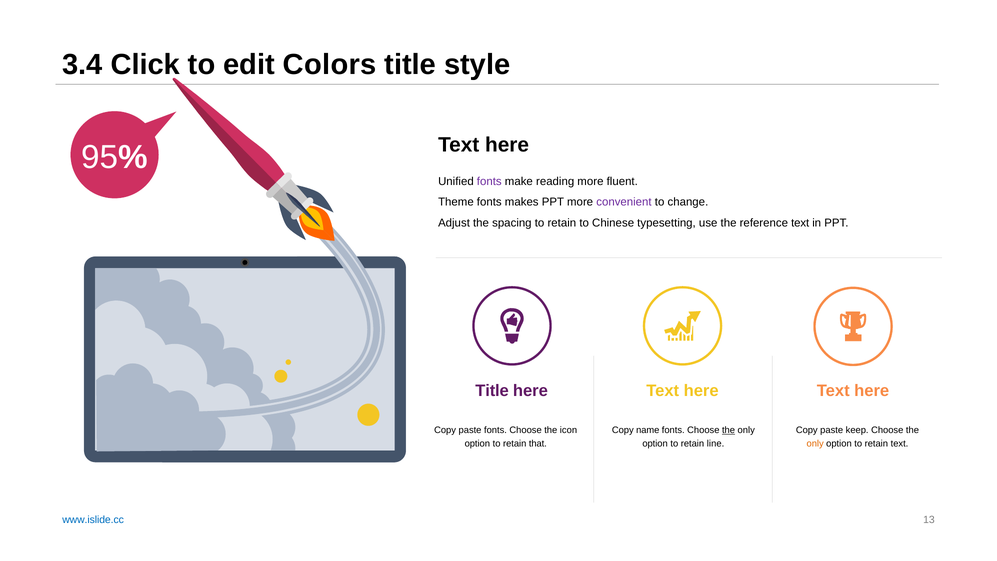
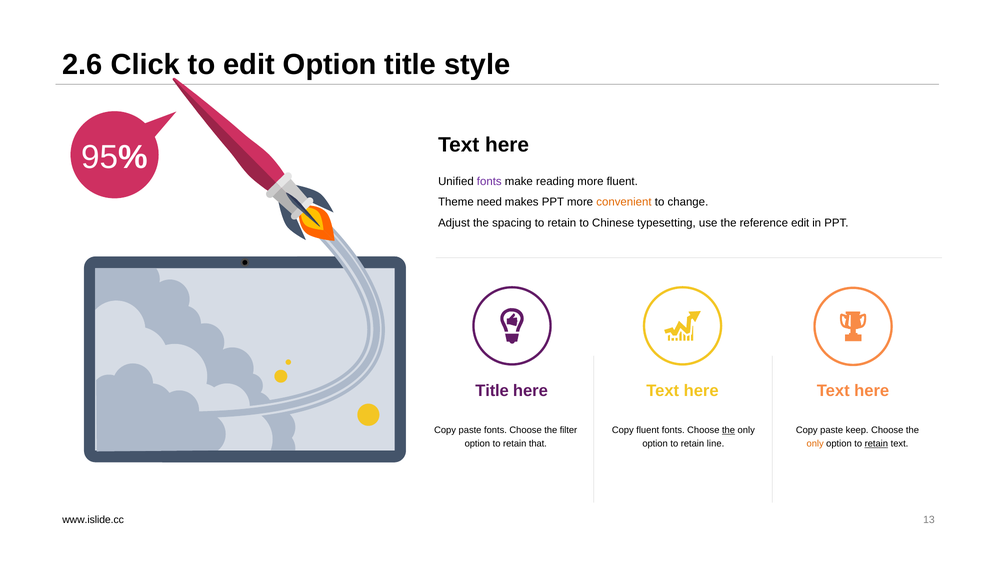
3.4: 3.4 -> 2.6 (82, 64)
Colors: Colors -> Option (330, 64)
Theme fonts: fonts -> need (489, 202)
convenient colour: purple -> orange (624, 202)
reference text: text -> edit (800, 223)
icon: icon -> filter (569, 430)
Copy name: name -> fluent (648, 430)
retain underline: none -> present (876, 444)
www.islide.cc colour: blue -> black (93, 519)
